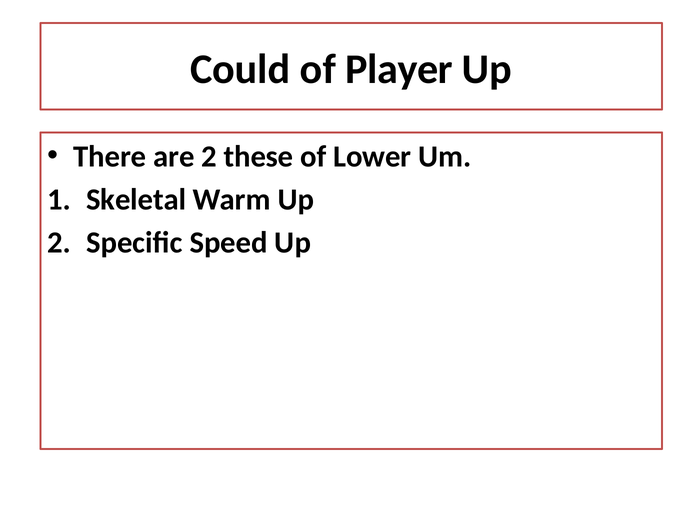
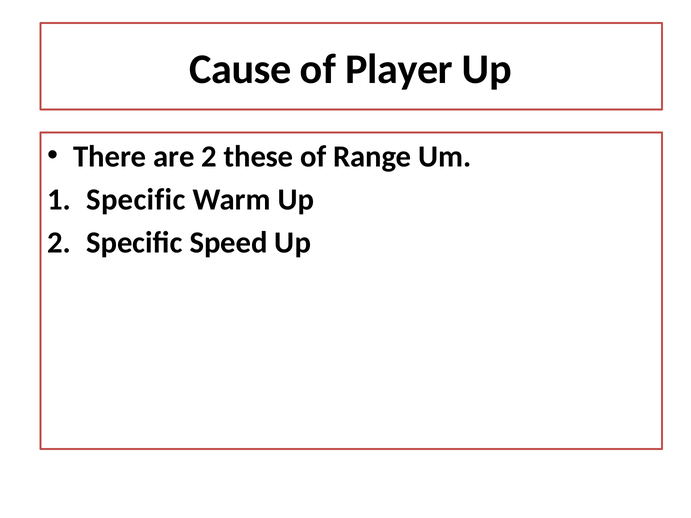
Could: Could -> Cause (240, 69)
Lower: Lower -> Range (372, 156)
Skeletal: Skeletal -> Specific (136, 199)
